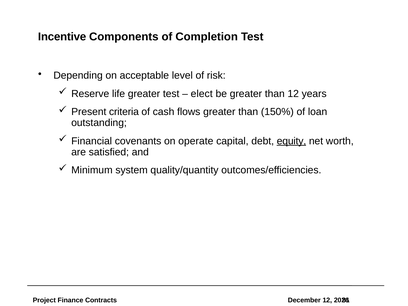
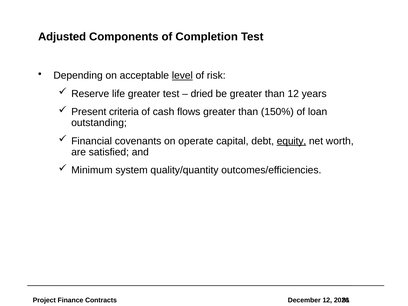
Incentive: Incentive -> Adjusted (62, 37)
level underline: none -> present (182, 76)
elect: elect -> dried (202, 94)
